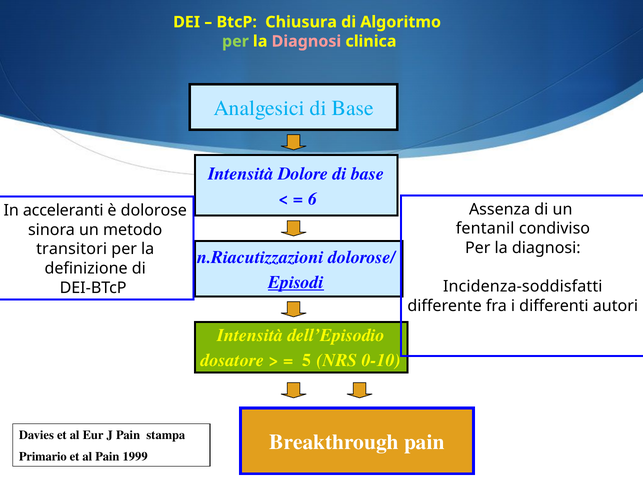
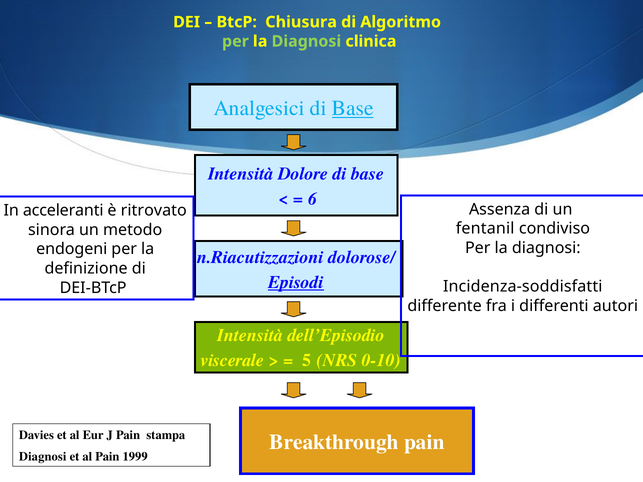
Diagnosi colour: pink -> light green (306, 41)
Base underline: none -> present (353, 108)
dolorose: dolorose -> ritrovato (154, 211)
transitori: transitori -> endogeni (72, 249)
dosatore: dosatore -> viscerale (233, 361)
Primario: Primario -> Diagnosi (43, 457)
